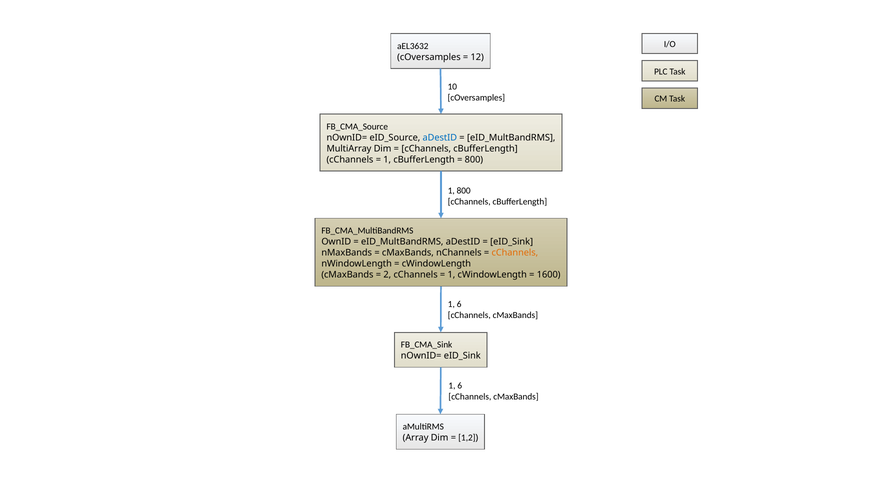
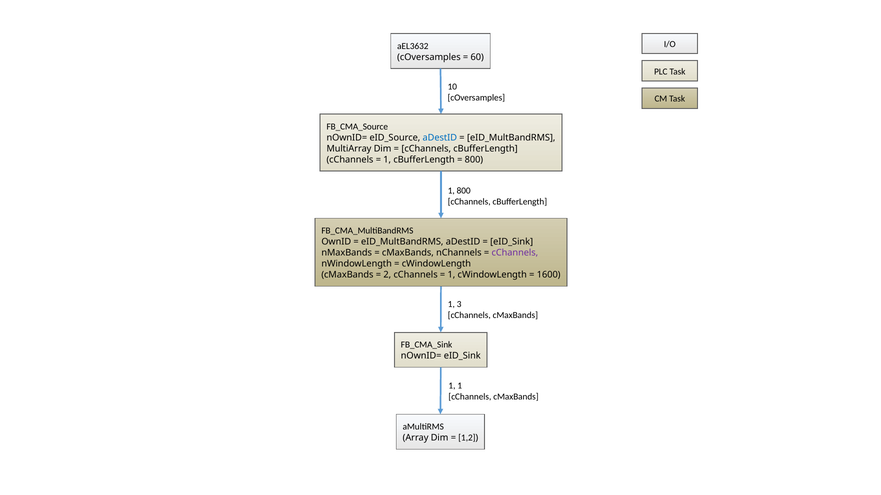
12: 12 -> 60 (477, 57)
cChannels colour: orange -> purple (515, 253)
6: 6 -> 3 (459, 304)
6: 6 -> 1 (460, 386)
